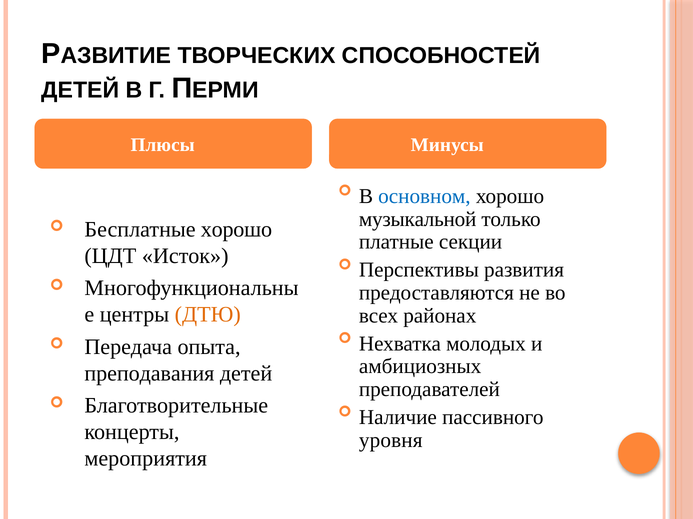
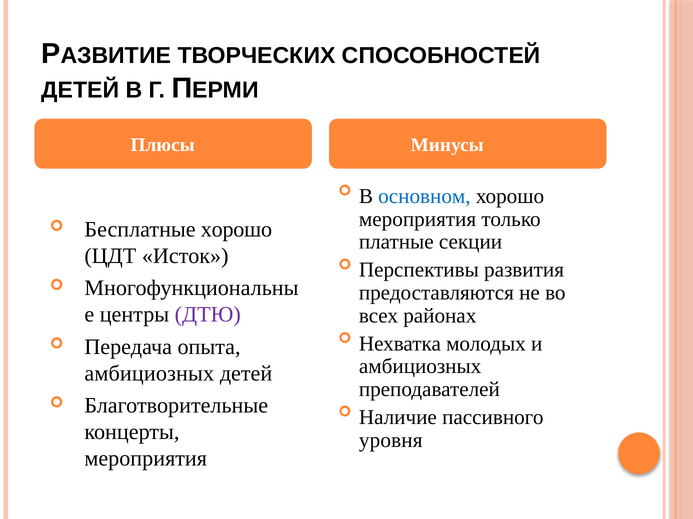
музыкальной: музыкальной -> мероприятия (418, 219)
ДТЮ colour: orange -> purple (208, 315)
преподавания: преподавания -> амбициозных (149, 374)
